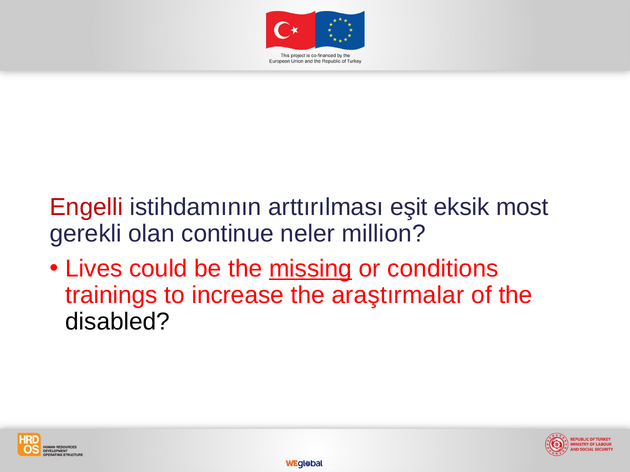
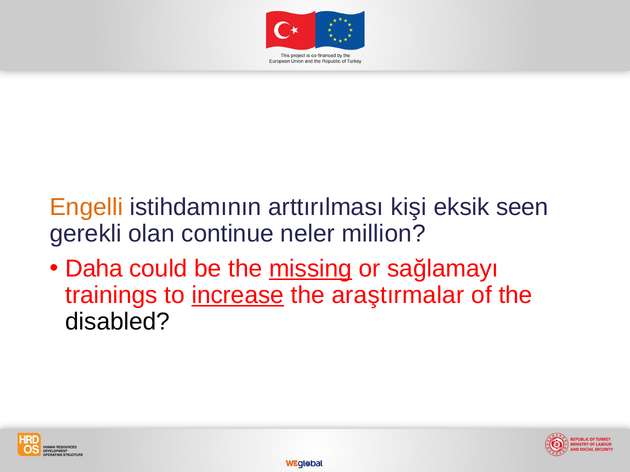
Engelli colour: red -> orange (86, 207)
eşit: eşit -> kişi (409, 207)
most: most -> seen (522, 207)
Lives: Lives -> Daha (94, 269)
conditions: conditions -> sağlamayı (443, 269)
increase underline: none -> present (238, 296)
